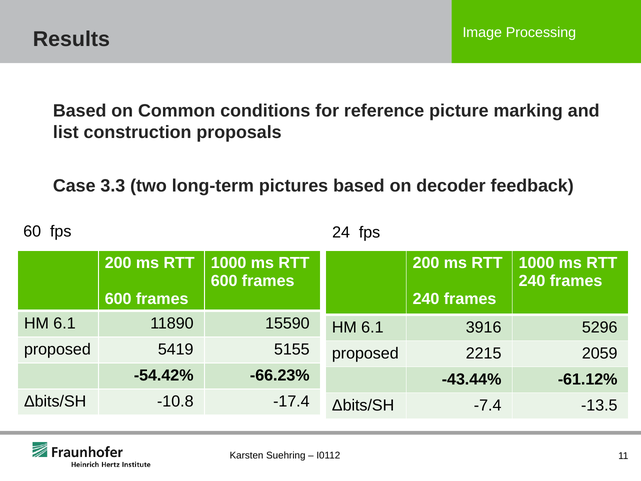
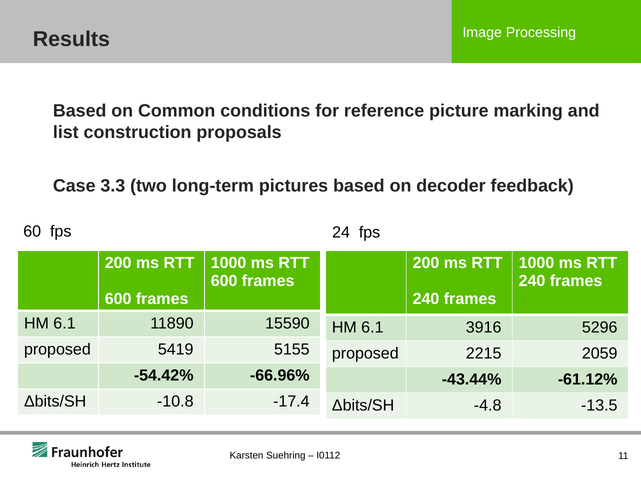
-66.23%: -66.23% -> -66.96% (280, 375)
-7.4: -7.4 -> -4.8 (488, 405)
